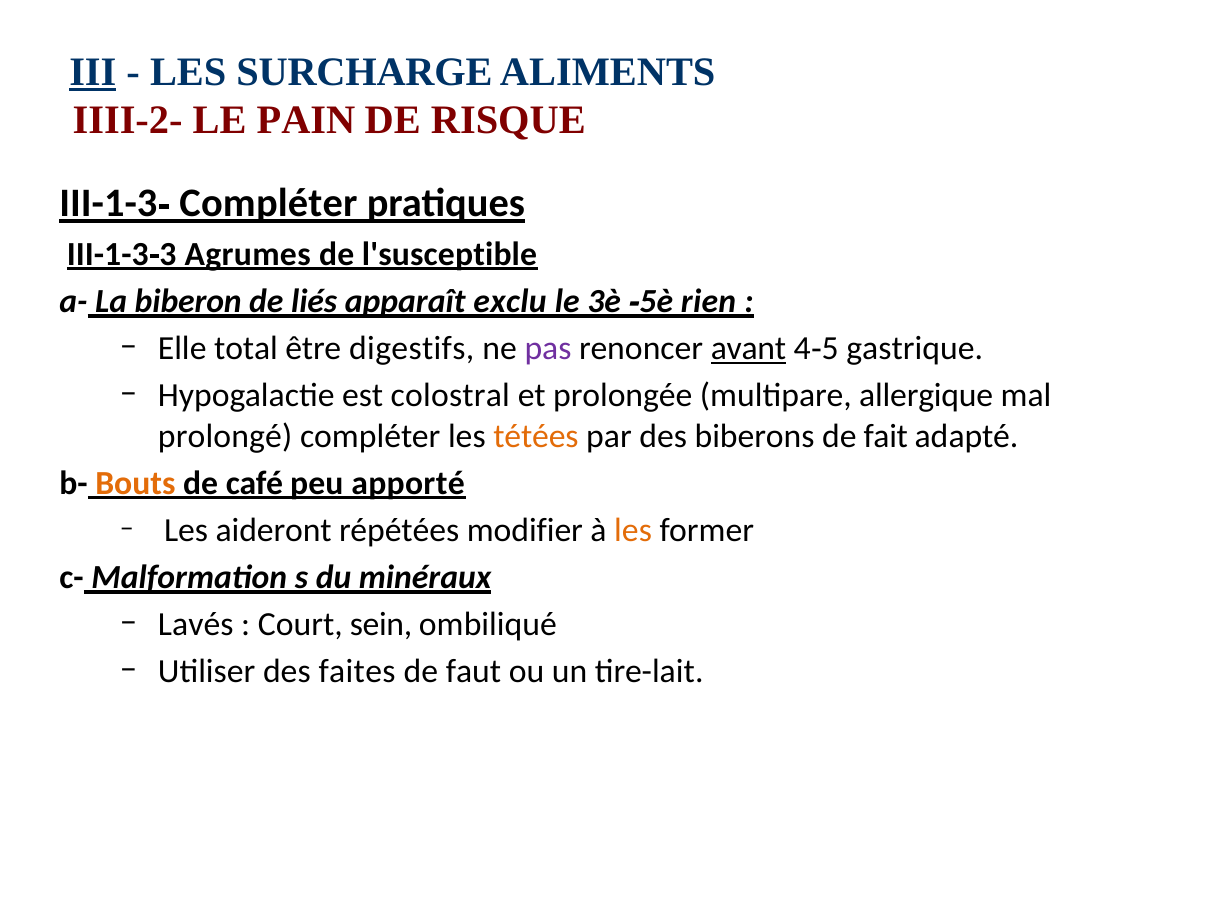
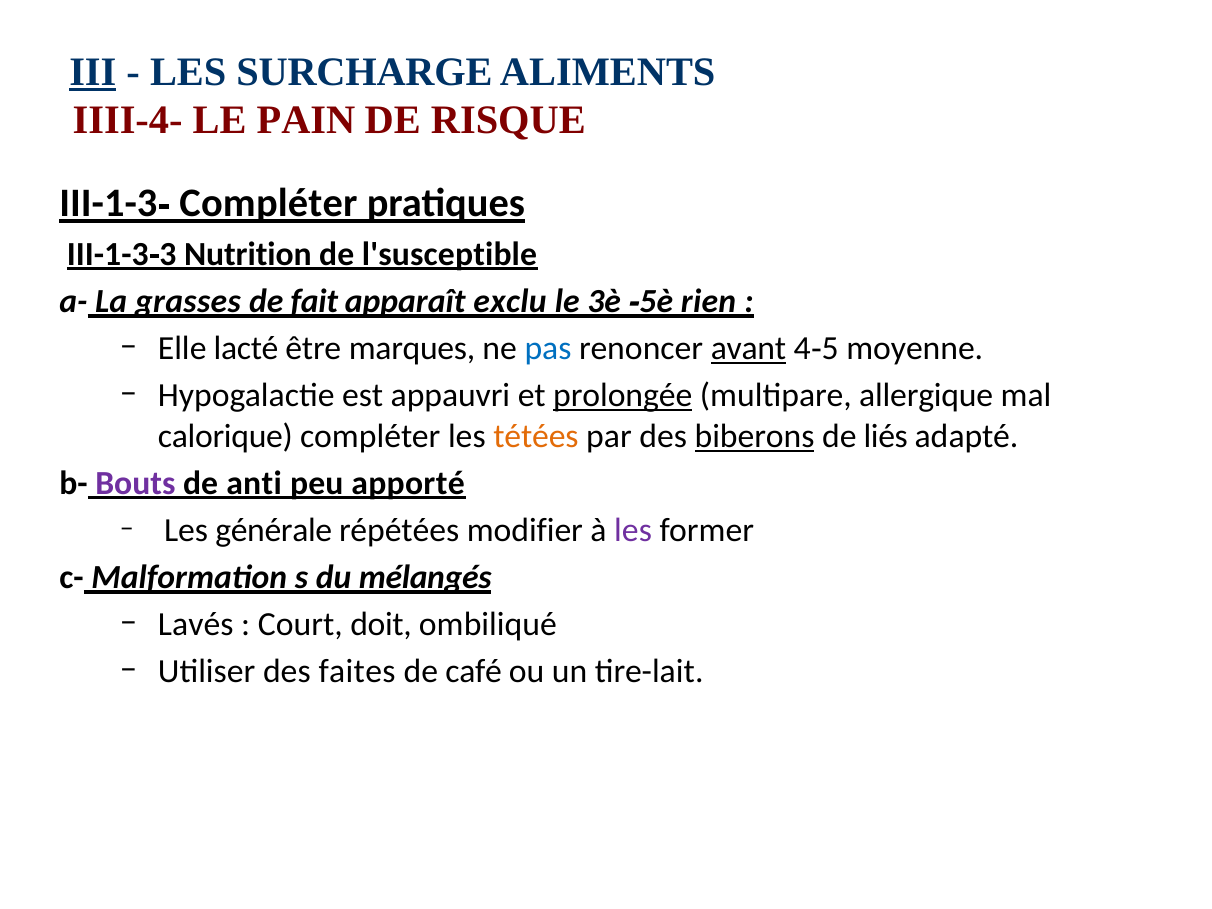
IIII-2‑: IIII-2‑ -> IIII-4‑ (128, 121)
Agrumes: Agrumes -> Nutrition (248, 254)
biberon: biberon -> grasses (188, 301)
liés: liés -> fait (314, 301)
total: total -> lacté (246, 349)
digestifs: digestifs -> marques (412, 349)
pas colour: purple -> blue (548, 349)
gastrique: gastrique -> moyenne (915, 349)
colostral: colostral -> appauvri (450, 396)
prolongée underline: none -> present (623, 396)
prolongé: prolongé -> calorique (225, 436)
biberons underline: none -> present (755, 436)
fait: fait -> liés (886, 436)
Bouts colour: orange -> purple (135, 483)
café: café -> anti (254, 483)
aideront: aideront -> générale (274, 530)
les colour: orange -> purple (633, 530)
minéraux: minéraux -> mélangés (425, 578)
sein: sein -> doit (381, 625)
faut: faut -> café (474, 672)
